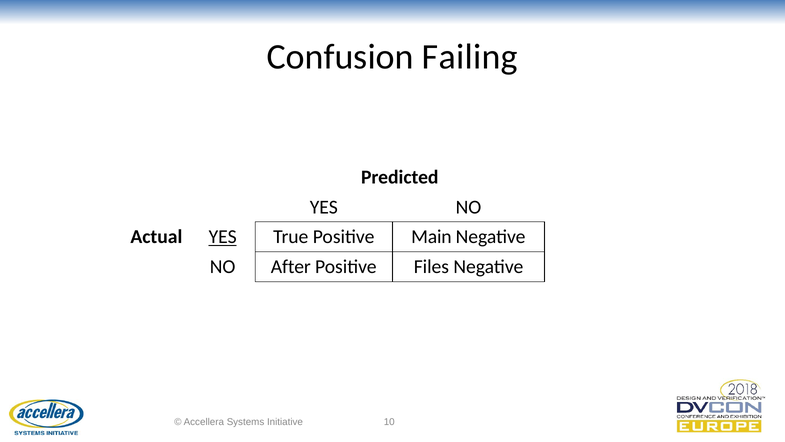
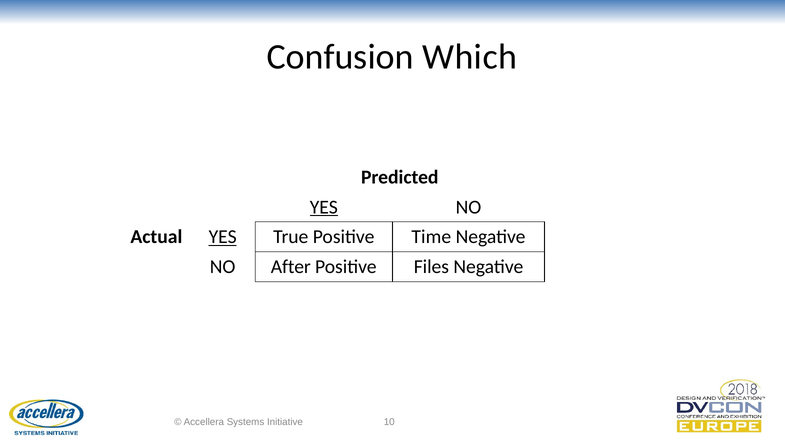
Failing: Failing -> Which (470, 57)
YES underline: none -> present (324, 207)
Main: Main -> Time (431, 237)
